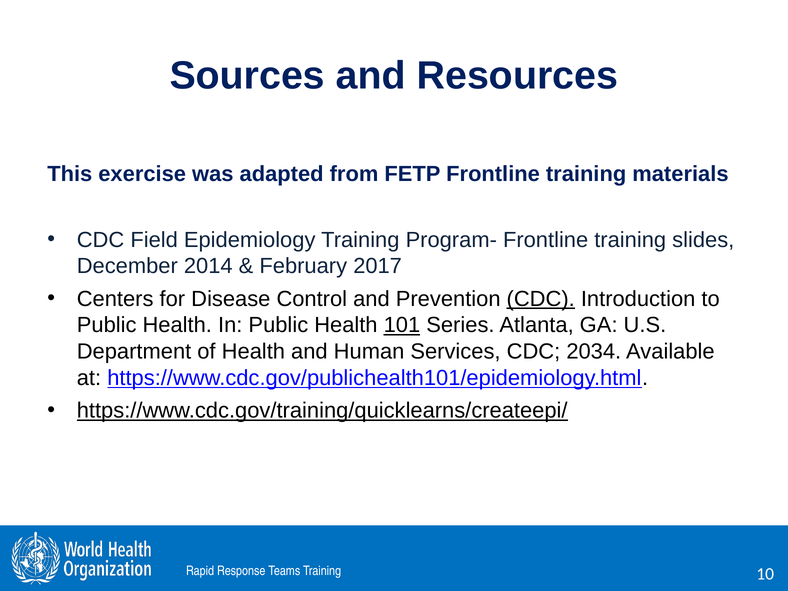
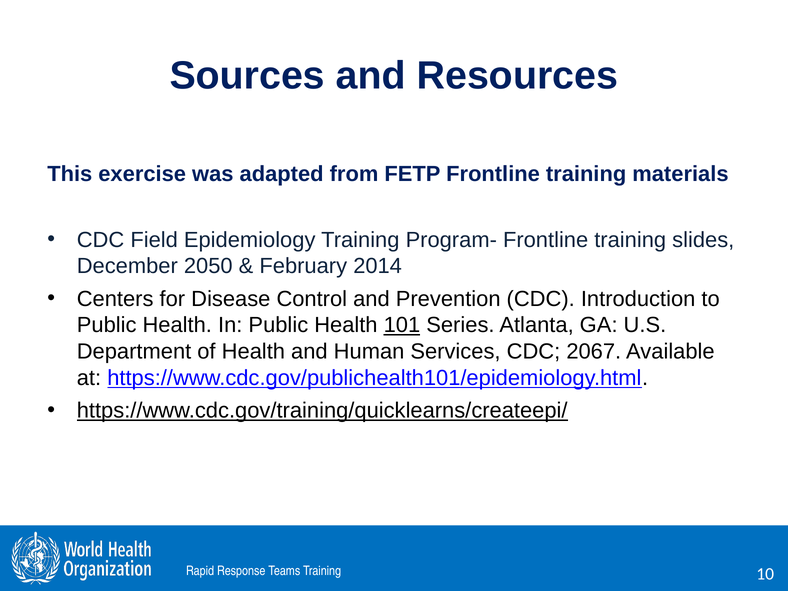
2014: 2014 -> 2050 (208, 266)
2017: 2017 -> 2014 (378, 266)
CDC underline: present -> none (541, 299)
2034: 2034 -> 2067 (594, 352)
